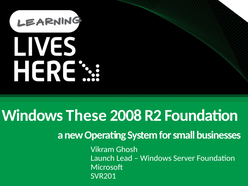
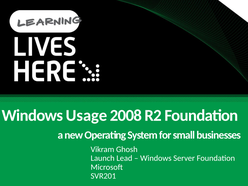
These: These -> Usage (86, 115)
